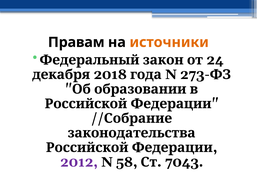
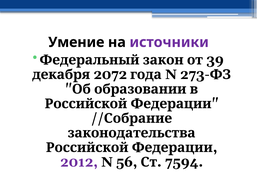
Правам: Правам -> Умение (76, 42)
источники colour: orange -> purple (169, 42)
24: 24 -> 39 (215, 60)
2018: 2018 -> 2072 (110, 75)
58: 58 -> 56 (127, 163)
7043: 7043 -> 7594 (184, 163)
